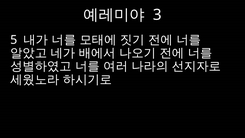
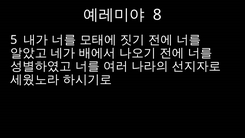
3: 3 -> 8 (157, 15)
